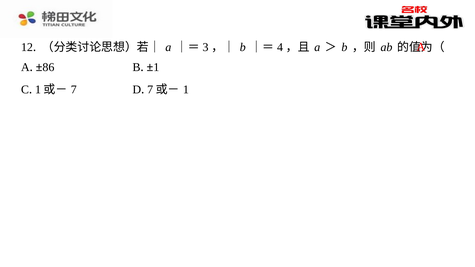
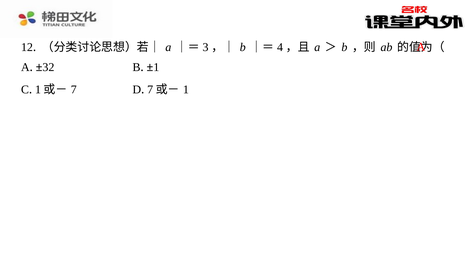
86: 86 -> 32 (48, 67)
